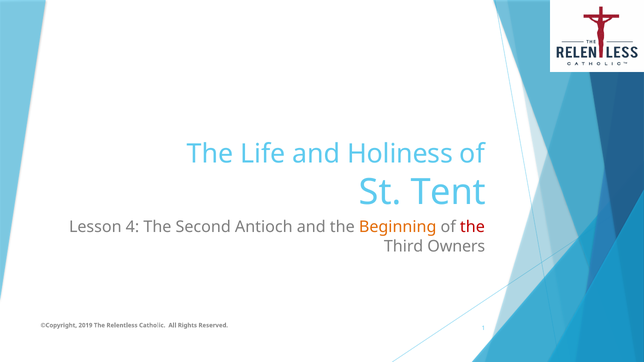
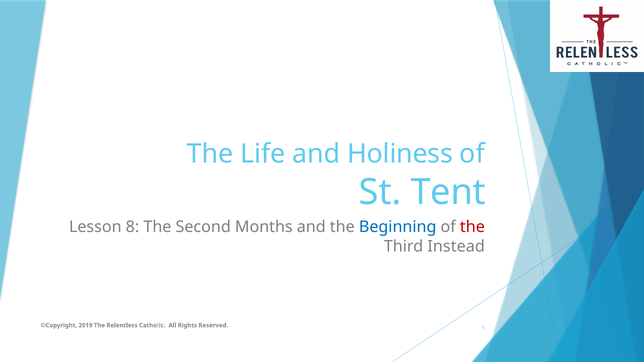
4: 4 -> 8 (133, 227)
Antioch: Antioch -> Months (264, 227)
Beginning colour: orange -> blue (398, 227)
Owners: Owners -> Instead (456, 246)
